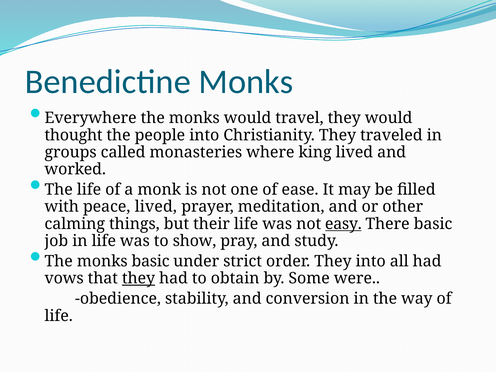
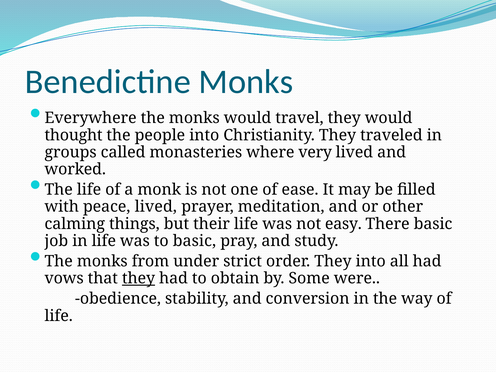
king: king -> very (315, 152)
easy underline: present -> none (343, 224)
to show: show -> basic (194, 241)
monks basic: basic -> from (150, 261)
